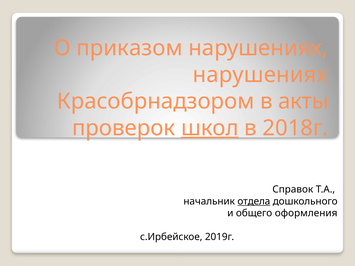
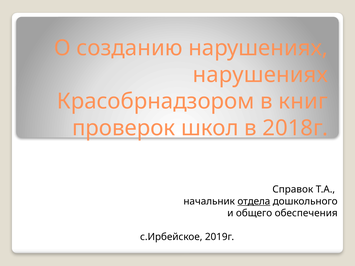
приказом: приказом -> созданию (129, 48)
акты: акты -> книг (303, 101)
школ underline: present -> none (210, 128)
оформления: оформления -> обеспечения (306, 213)
